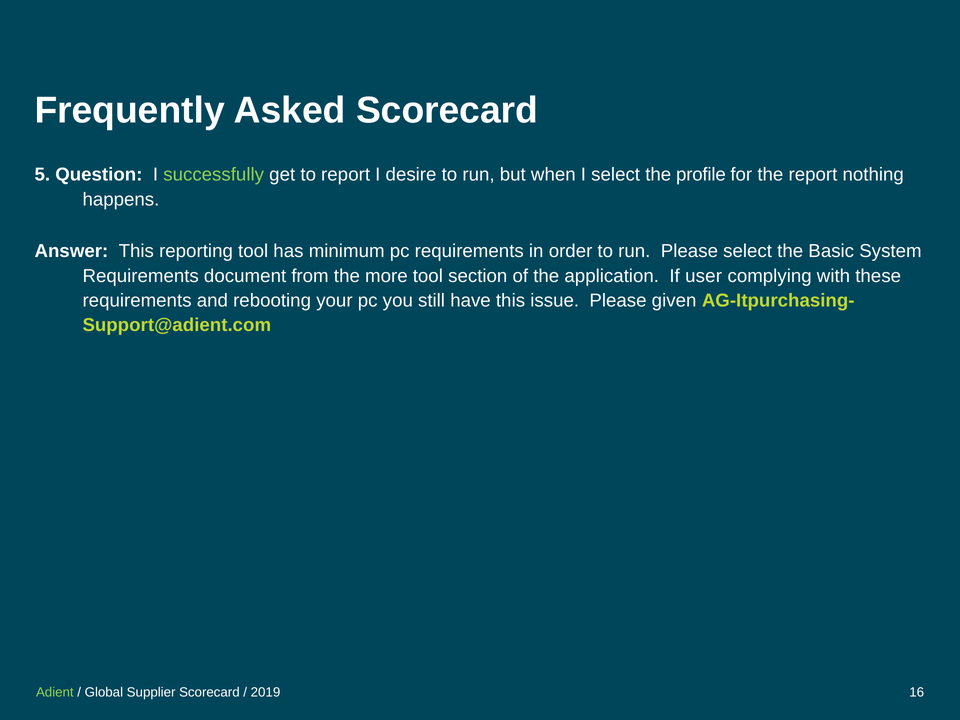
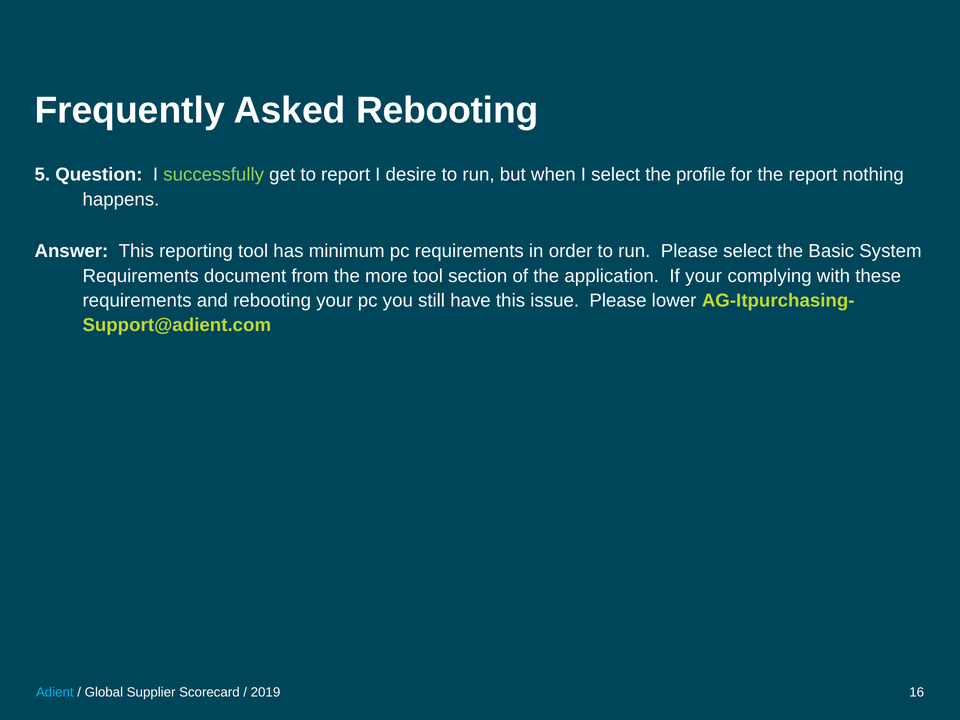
Asked Scorecard: Scorecard -> Rebooting (447, 110)
If user: user -> your (704, 276)
given: given -> lower (674, 301)
Adient colour: light green -> light blue (55, 692)
